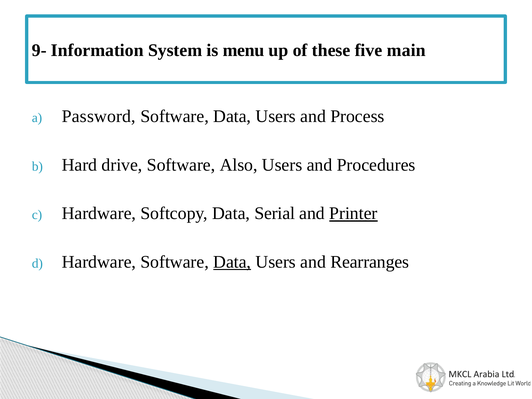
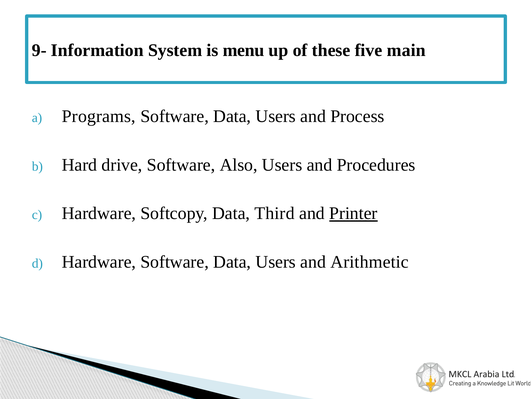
Password: Password -> Programs (99, 116)
Serial: Serial -> Third (275, 213)
Data underline: present -> none (232, 262)
Rearranges: Rearranges -> Arithmetic (370, 262)
